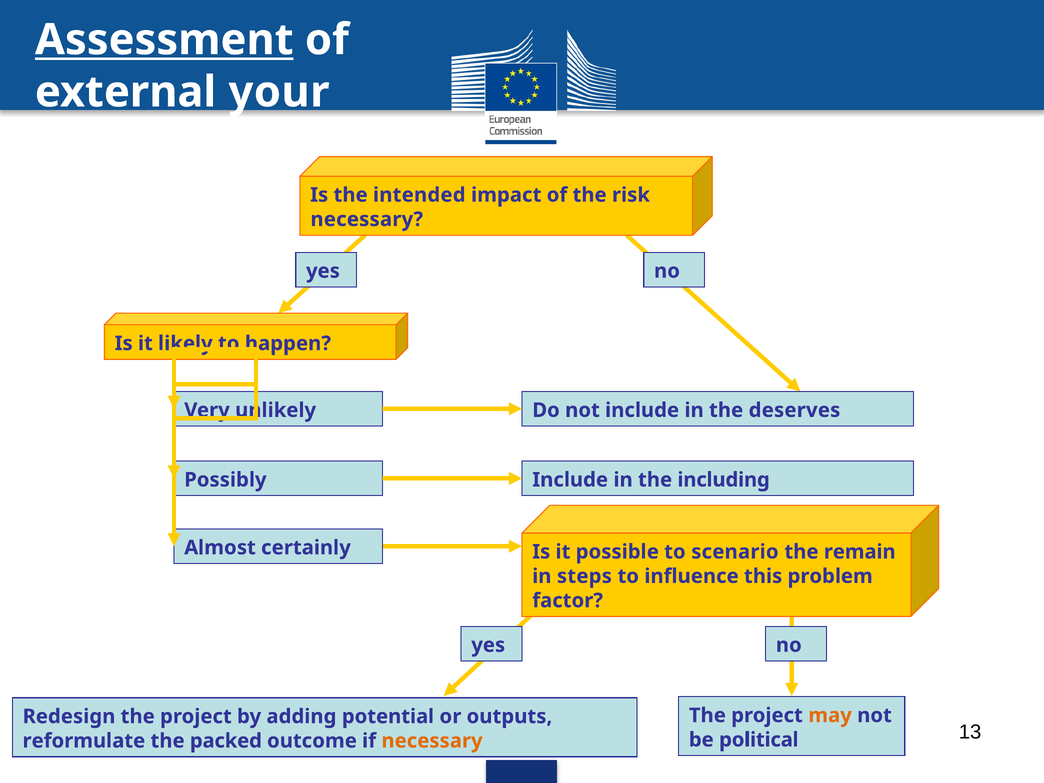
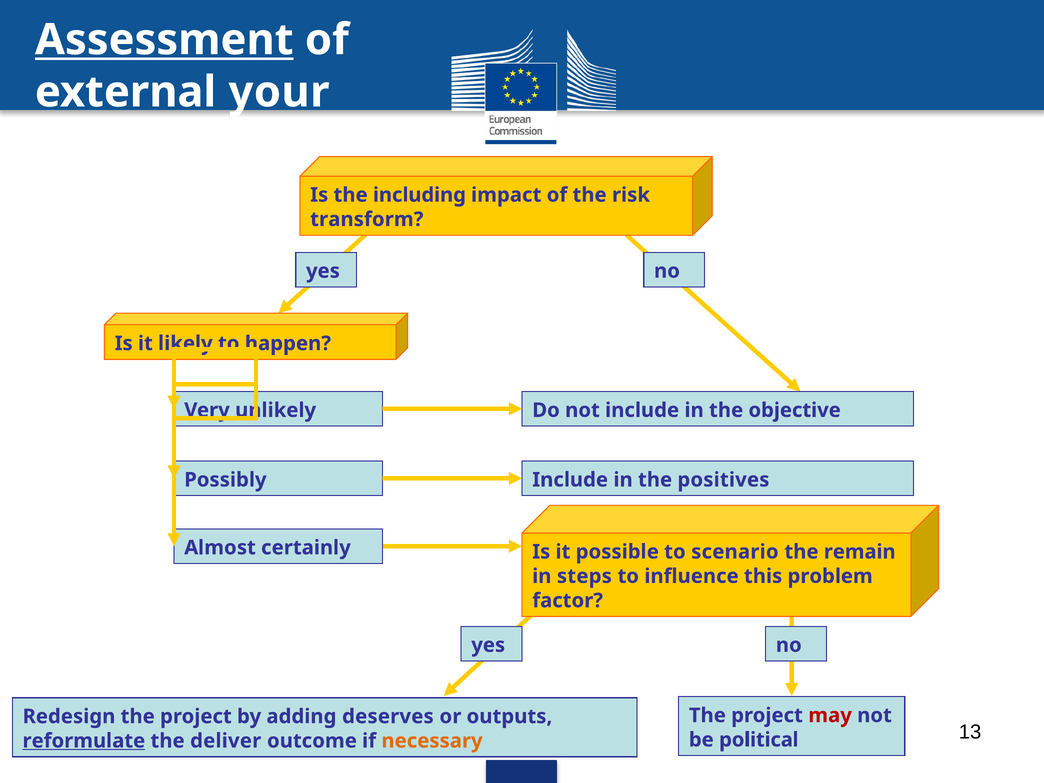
intended: intended -> including (419, 195)
necessary: necessary -> transform (367, 219)
deserves: deserves -> objective (795, 410)
including: including -> positives (723, 480)
may colour: orange -> red (830, 715)
potential: potential -> deserves (388, 716)
reformulate underline: none -> present (84, 741)
packed: packed -> deliver (226, 741)
